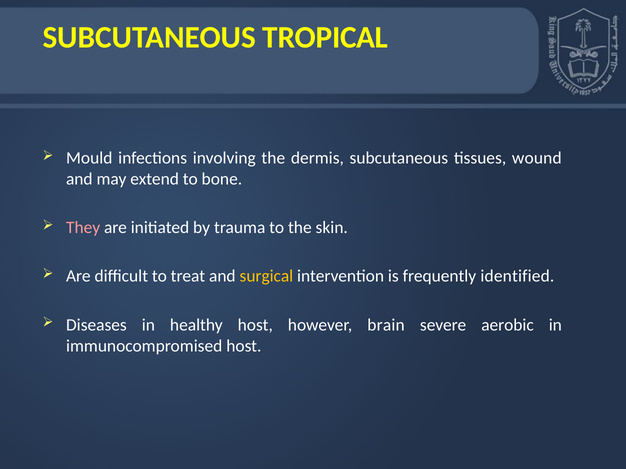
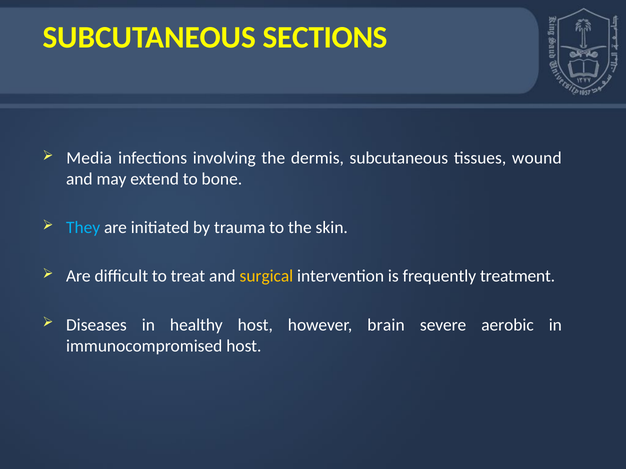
TROPICAL: TROPICAL -> SECTIONS (325, 37)
Mould: Mould -> Media (89, 158)
They colour: pink -> light blue (83, 228)
identified: identified -> treatment (518, 277)
